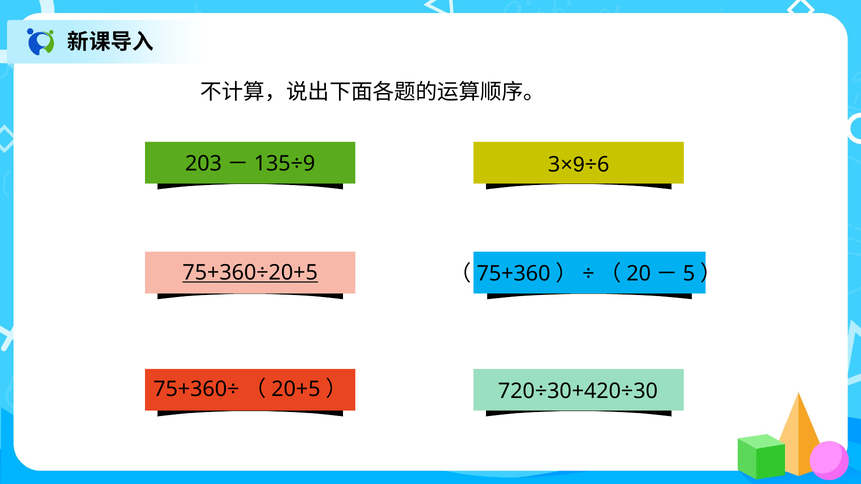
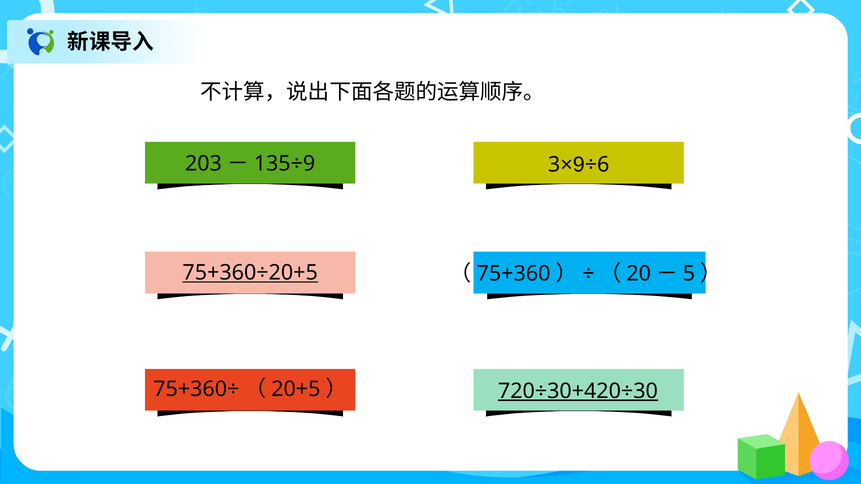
720÷30+420÷30 underline: none -> present (578, 391)
